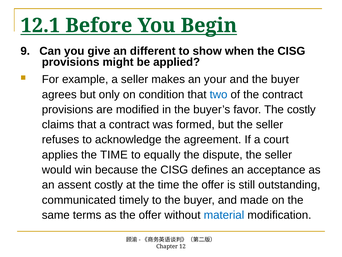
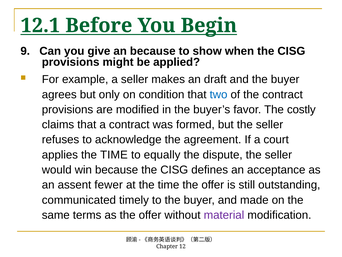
an different: different -> because (153, 51)
your: your -> draft (215, 79)
assent costly: costly -> fewer (109, 185)
material colour: blue -> purple (224, 215)
